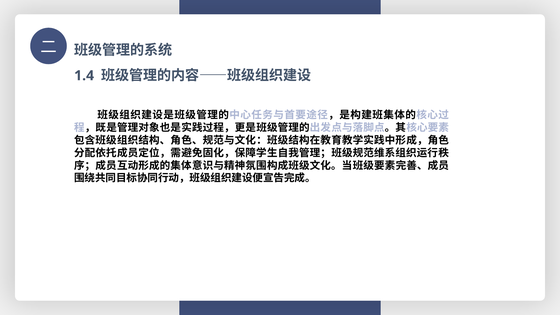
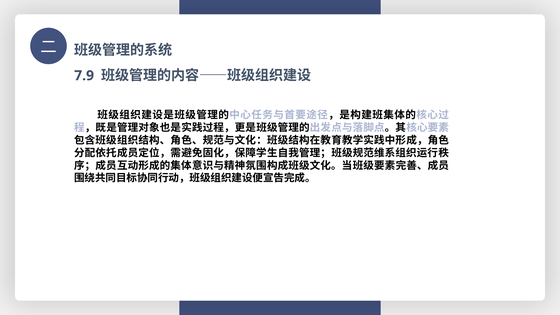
1.4: 1.4 -> 7.9 (84, 76)
